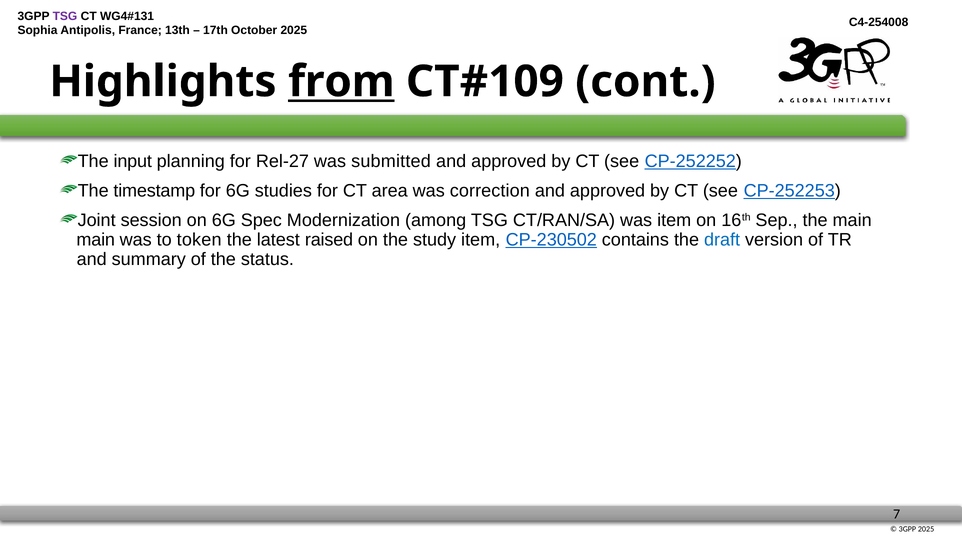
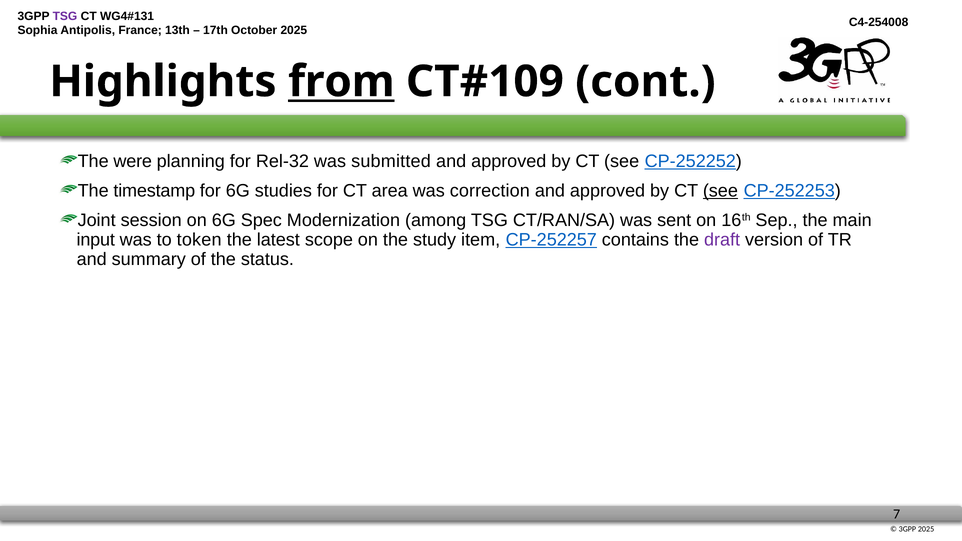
input: input -> were (133, 161)
Rel-27: Rel-27 -> Rel-32 (282, 161)
see underline: none -> present (720, 191)
was item: item -> sent (674, 220)
main: main -> input (96, 240)
raised: raised -> scope (329, 240)
CP-230502: CP-230502 -> CP-252257 (551, 240)
draft colour: blue -> purple (722, 240)
